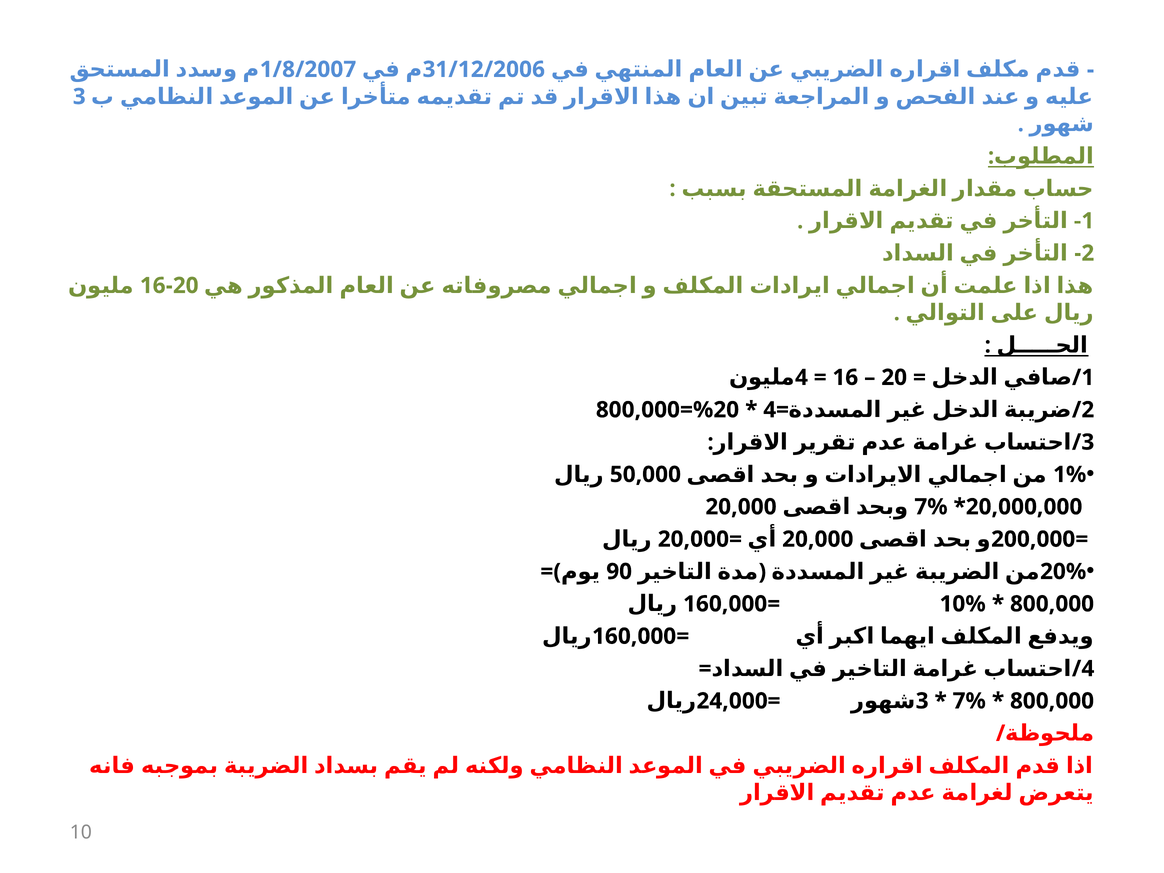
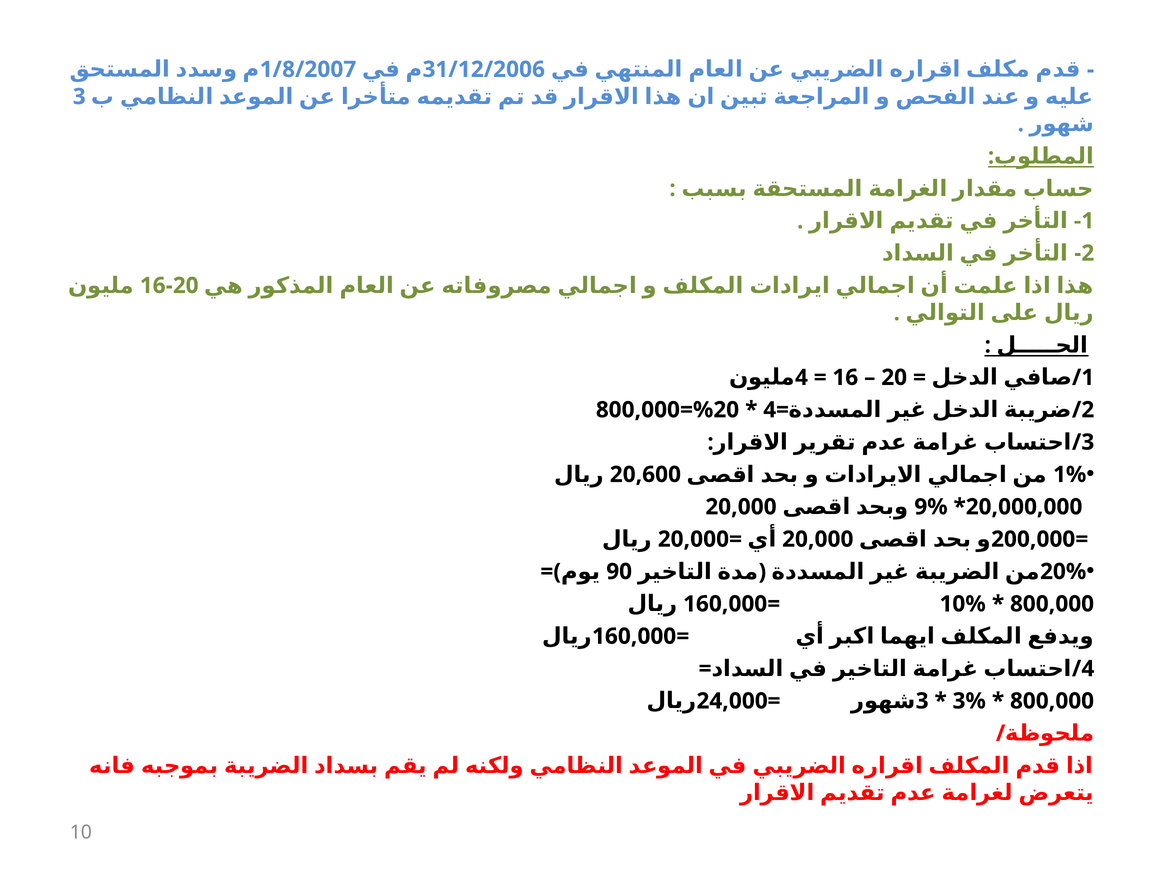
50,000: 50,000 -> 20,600 (645, 475)
7%: 7% -> 9% (931, 507)
7%: 7% -> 3% (969, 701)
